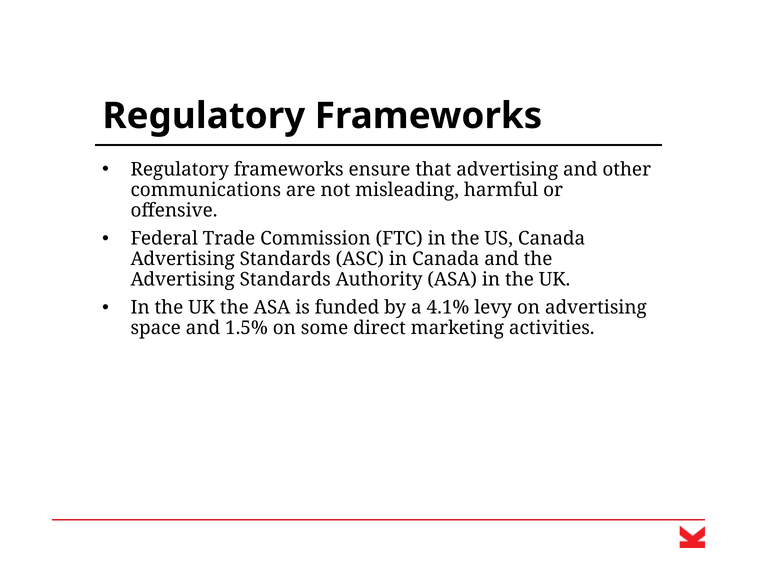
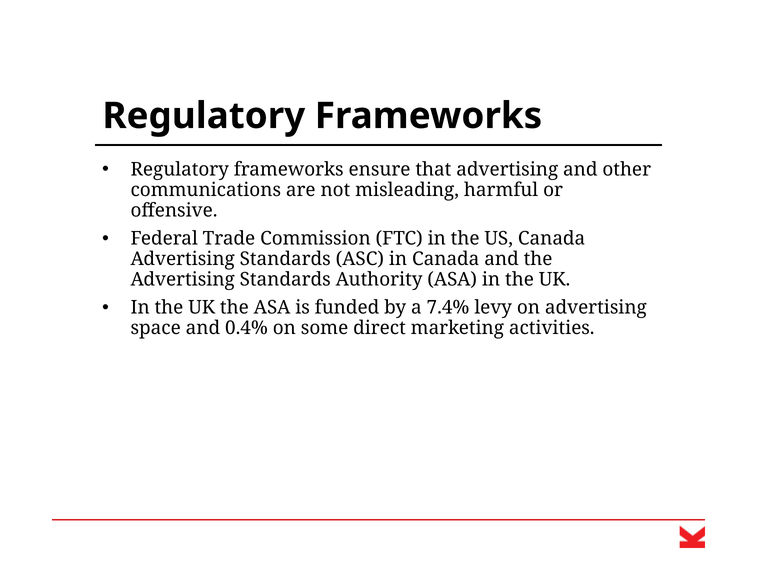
4.1%: 4.1% -> 7.4% (448, 308)
1.5%: 1.5% -> 0.4% (246, 329)
